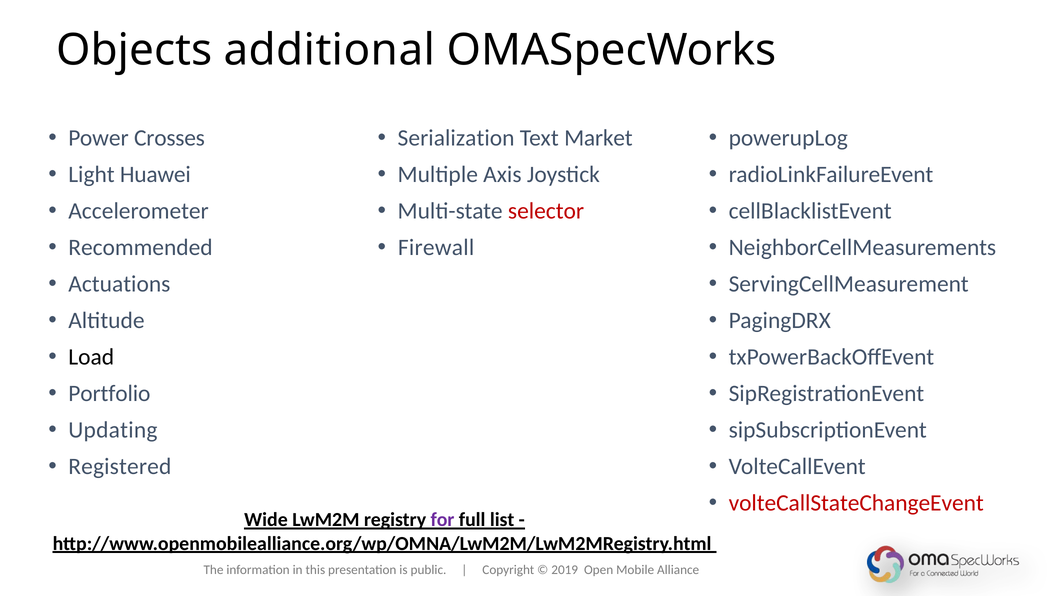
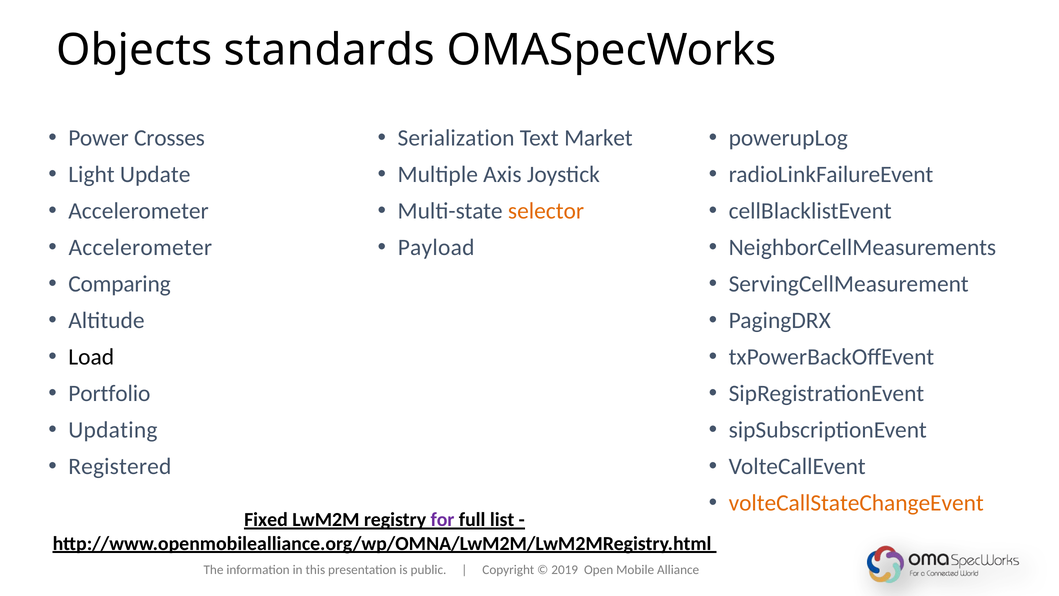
additional: additional -> standards (329, 50)
Huawei: Huawei -> Update (155, 174)
selector colour: red -> orange (546, 211)
Recommended: Recommended -> Accelerometer (140, 247)
Firewall: Firewall -> Payload (436, 247)
Actuations: Actuations -> Comparing (119, 284)
volteCallStateChangeEvent colour: red -> orange (856, 503)
Wide: Wide -> Fixed (266, 519)
